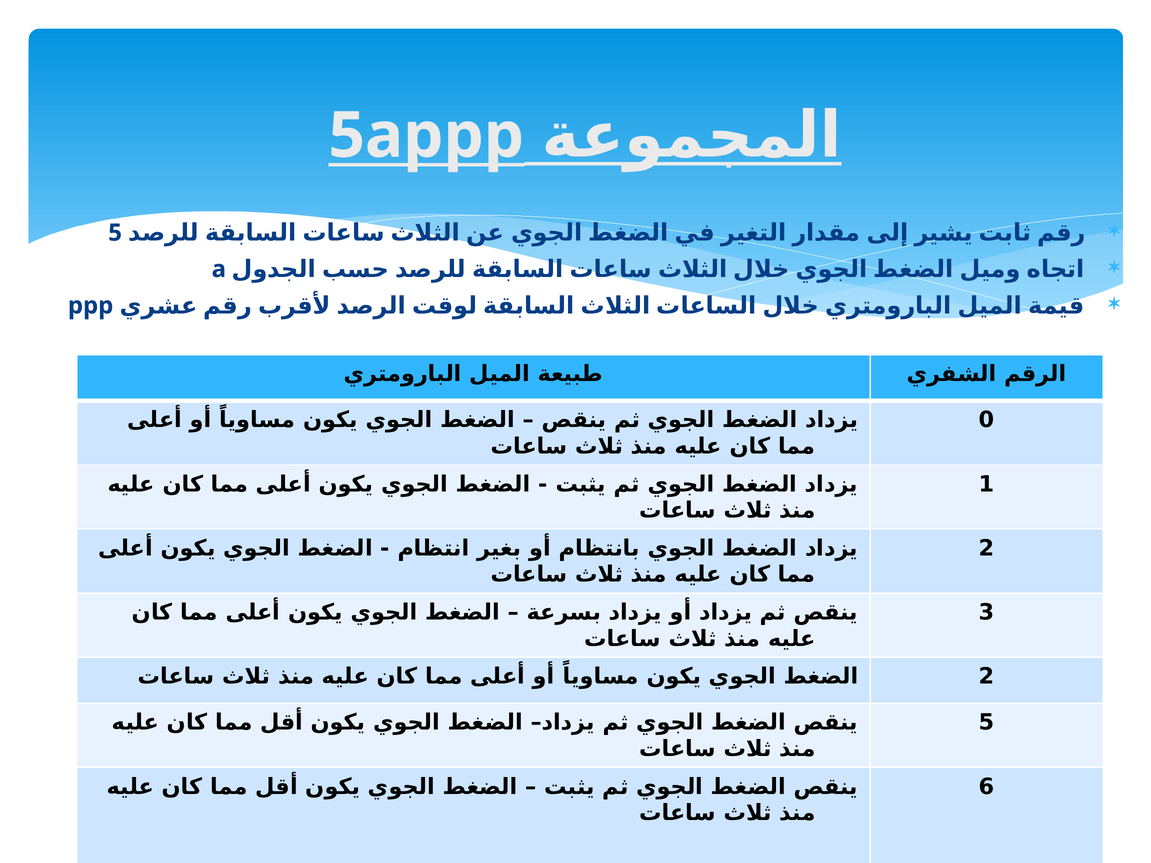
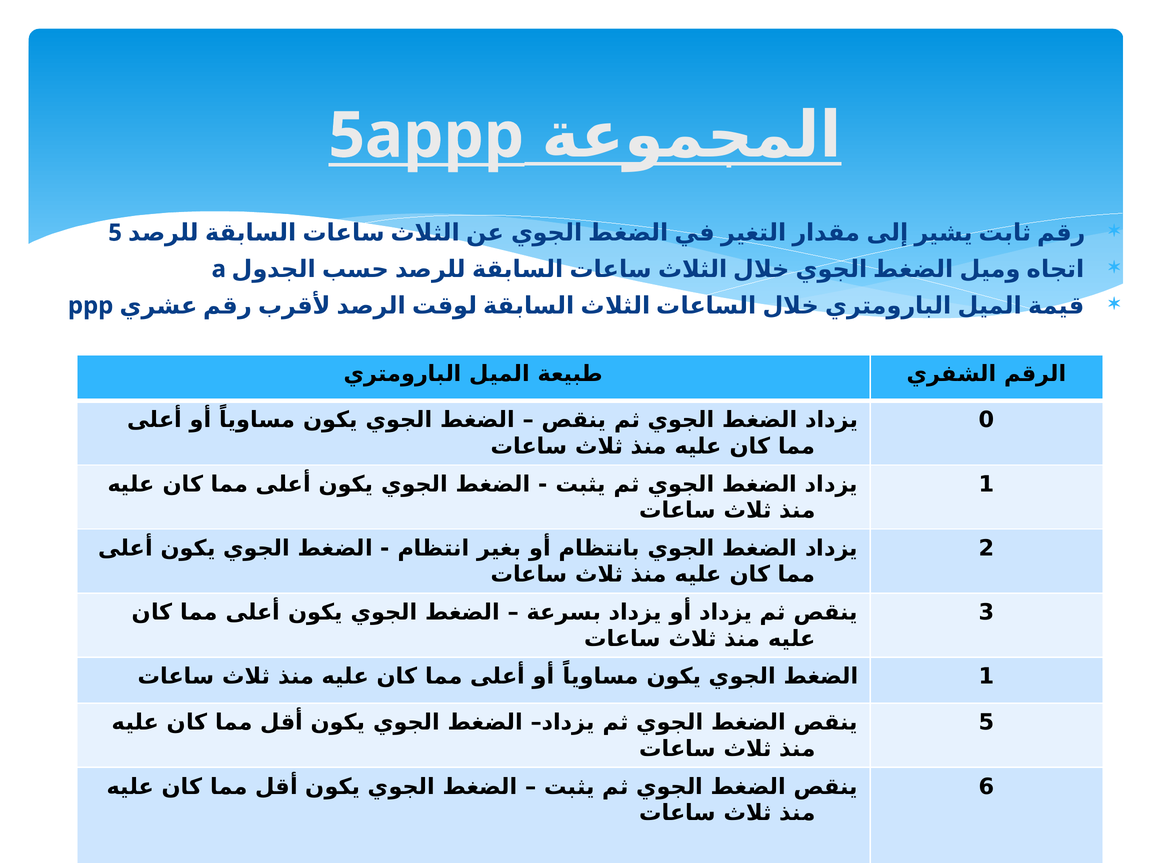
2: 2 -> 1 (987, 677)
